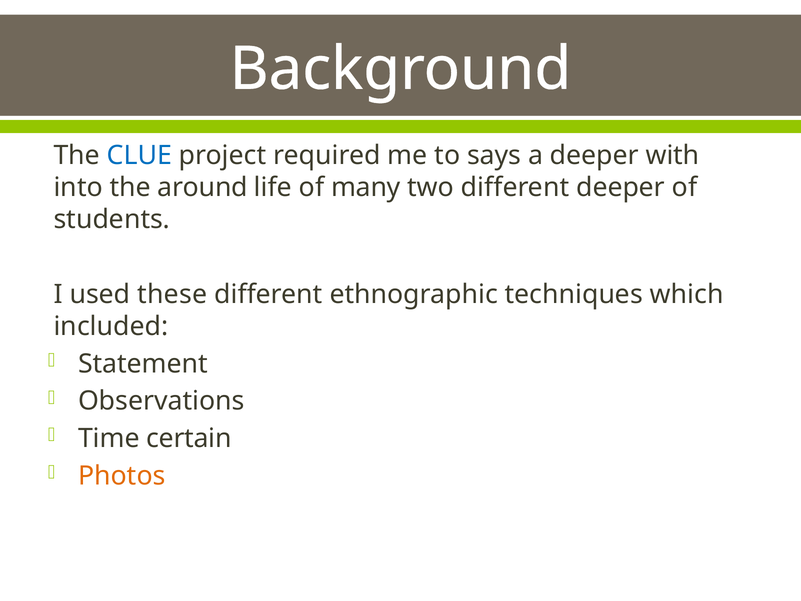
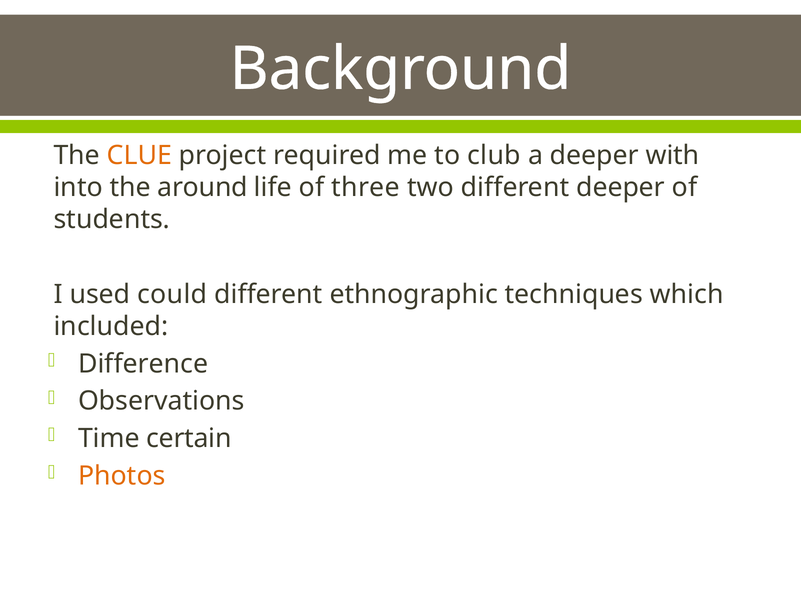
CLUE colour: blue -> orange (139, 155)
says: says -> club (494, 155)
many: many -> three (366, 187)
these: these -> could (172, 294)
Statement: Statement -> Difference (143, 364)
